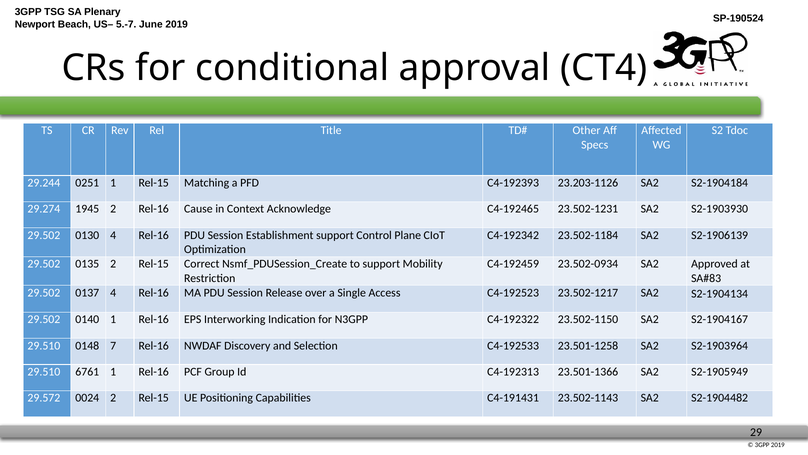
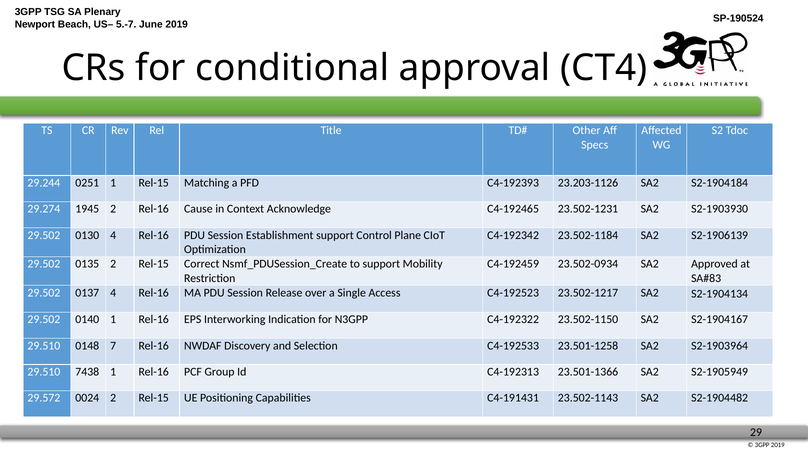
6761: 6761 -> 7438 (87, 371)
